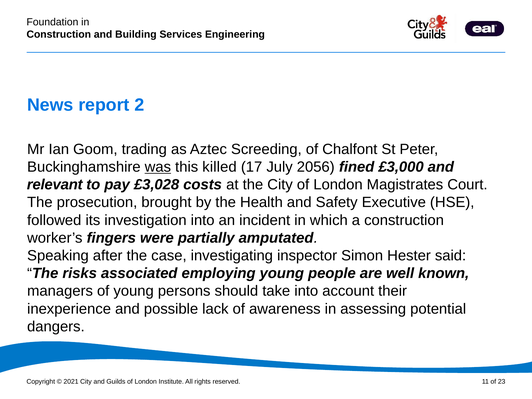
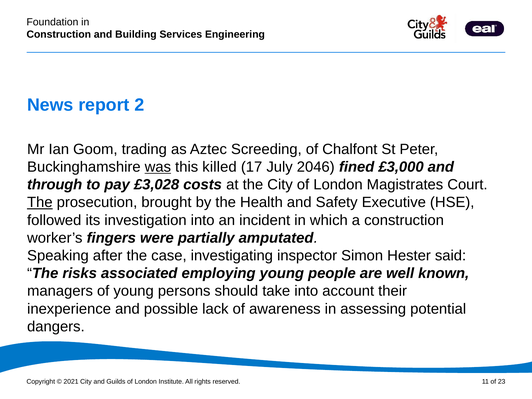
2056: 2056 -> 2046 (316, 167)
relevant: relevant -> through (55, 185)
The underline: none -> present (40, 202)
